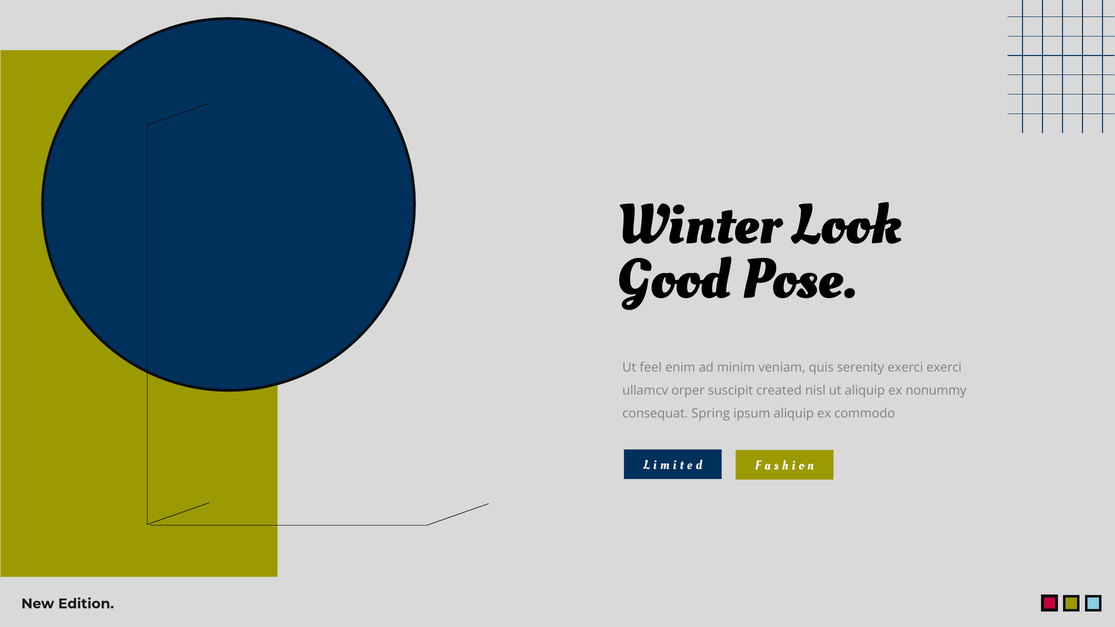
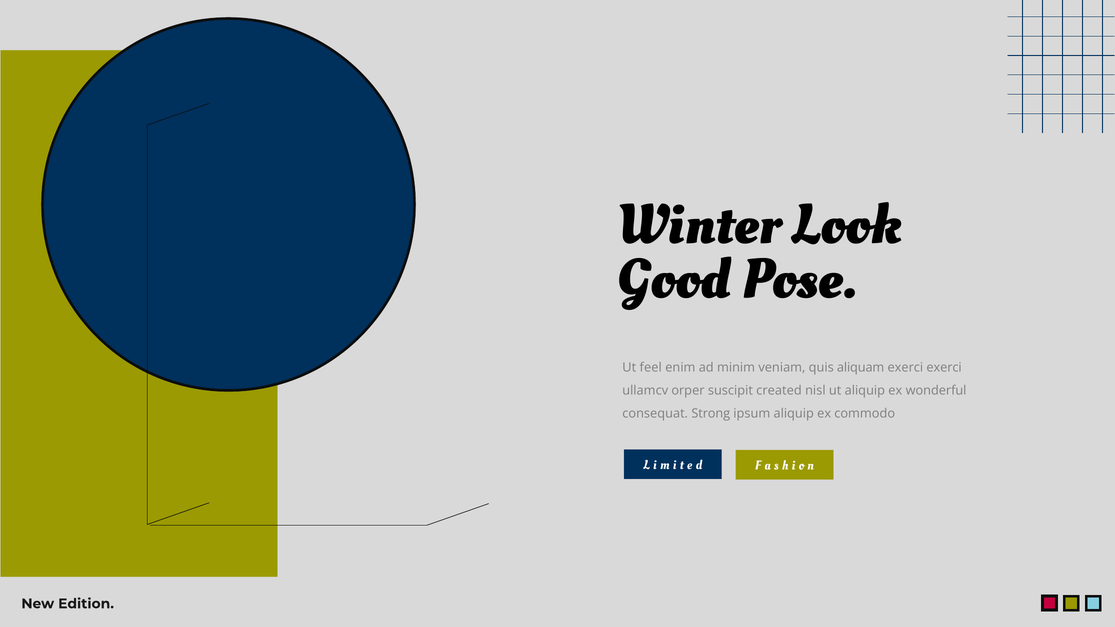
serenity: serenity -> aliquam (861, 367)
nonummy: nonummy -> wonderful (936, 390)
Spring: Spring -> Strong (711, 414)
